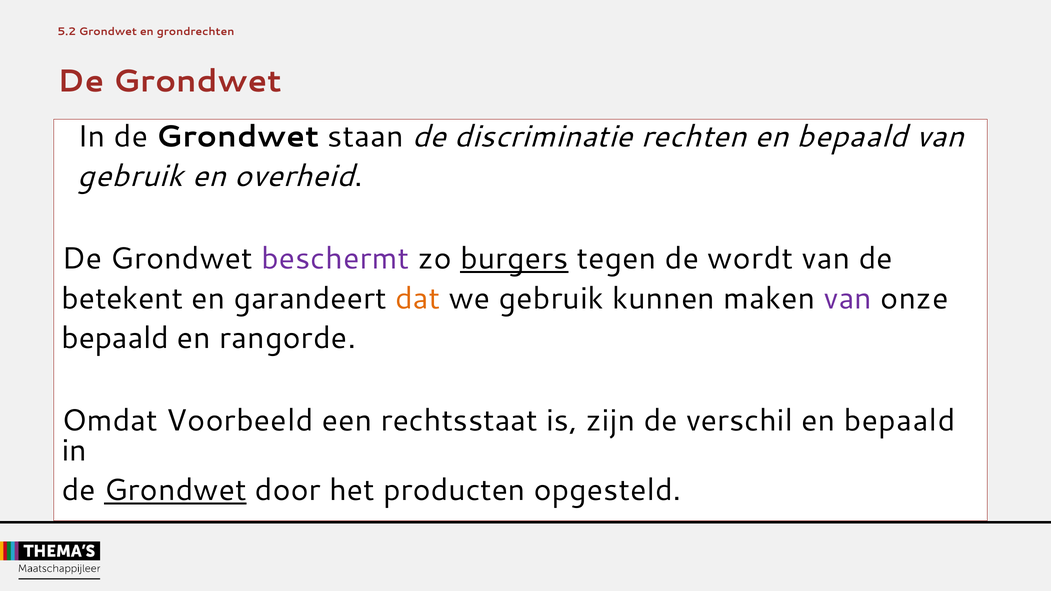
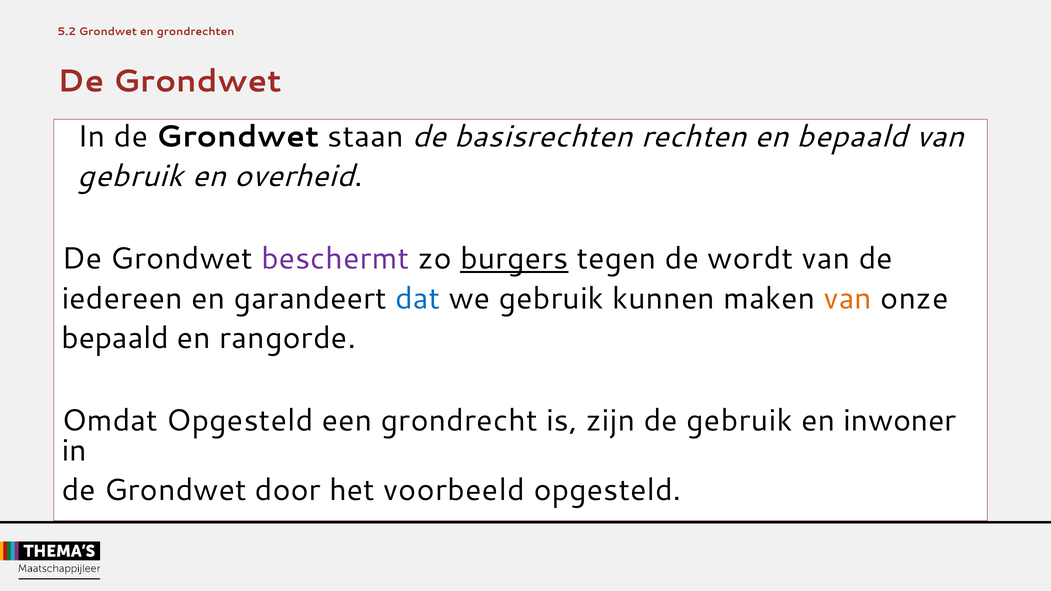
discriminatie: discriminatie -> basisrechten (544, 137)
betekent: betekent -> iedereen (122, 299)
dat colour: orange -> blue (418, 299)
van colour: purple -> orange (848, 299)
Omdat Voorbeeld: Voorbeeld -> Opgesteld (240, 421)
rechtsstaat: rechtsstaat -> grondrecht (459, 421)
de verschil: verschil -> gebruik (739, 421)
bepaald: bepaald -> inwoner (900, 421)
Grondwet underline: present -> none (175, 490)
producten: producten -> voorbeeld (454, 490)
